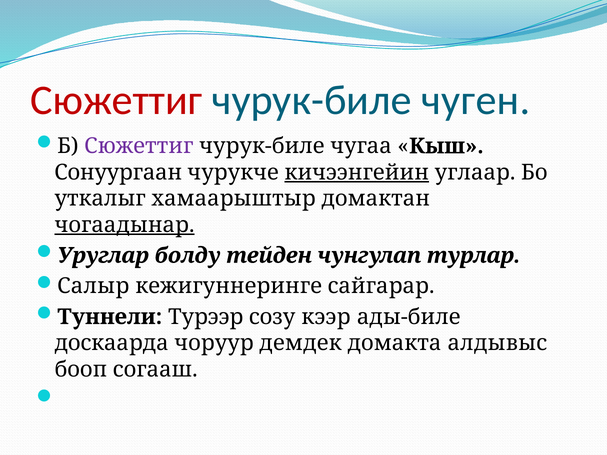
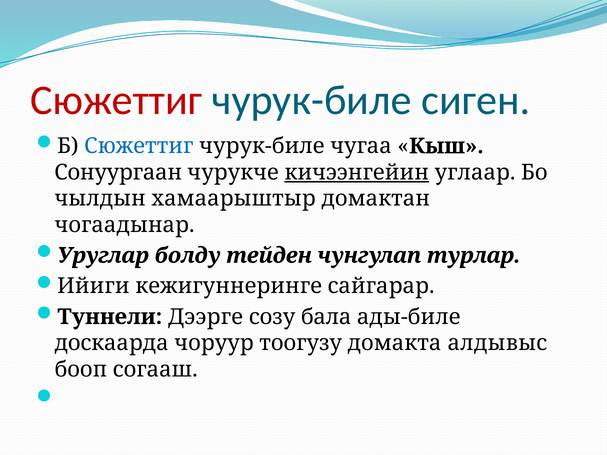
чуген: чуген -> сиген (476, 100)
Сюжеттиг colour: purple -> blue (139, 146)
уткалыг: уткалыг -> чылдын (100, 199)
чогаадынар underline: present -> none (125, 225)
Салыр: Салыр -> Ийиги (93, 286)
Турээр: Турээр -> Дээрге (206, 317)
кээр: кээр -> бала (326, 317)
демдек: демдек -> тоогузу (301, 343)
